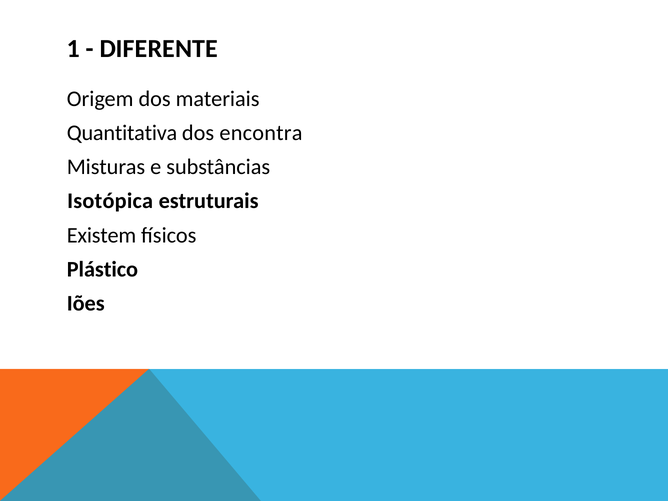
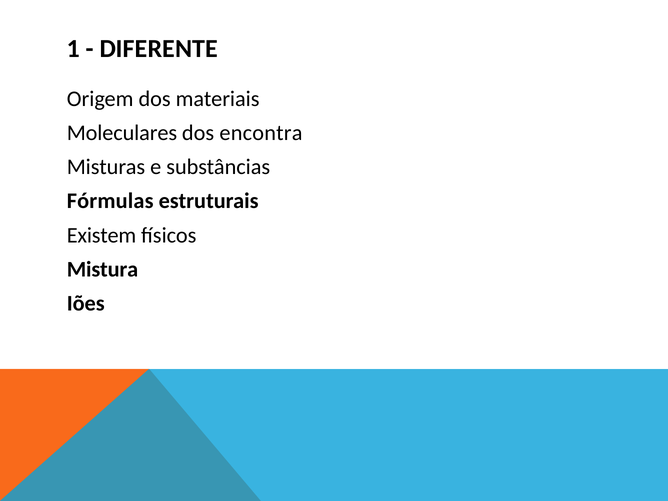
Quantitativa: Quantitativa -> Moleculares (122, 133)
Isotópica: Isotópica -> Fórmulas (110, 201)
Plástico: Plástico -> Mistura (102, 269)
